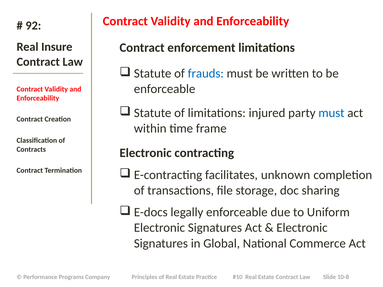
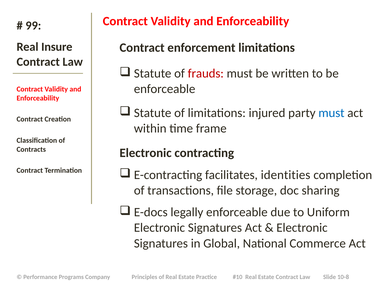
92: 92 -> 99 (33, 26)
frauds colour: blue -> red (206, 73)
unknown: unknown -> identities (286, 175)
